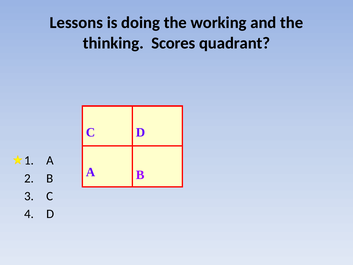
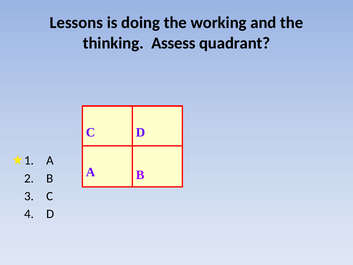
Scores: Scores -> Assess (173, 43)
